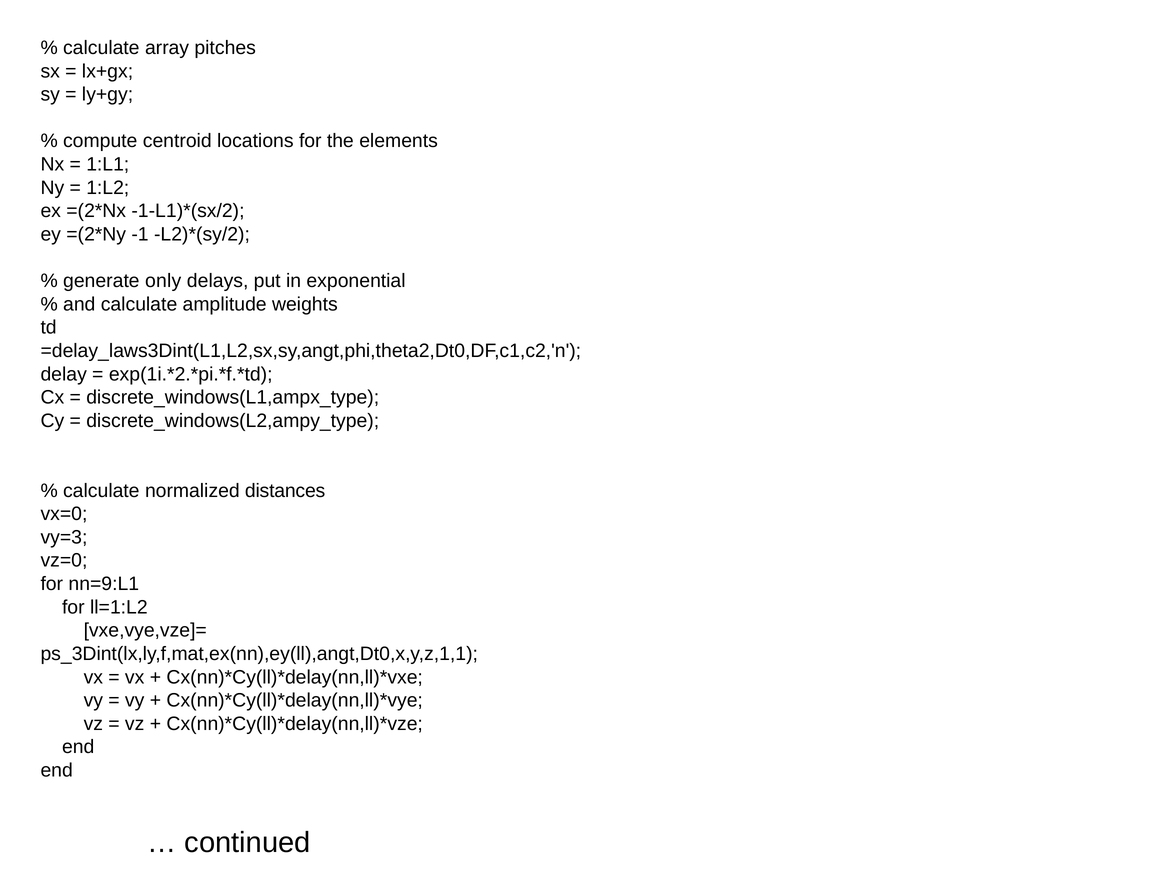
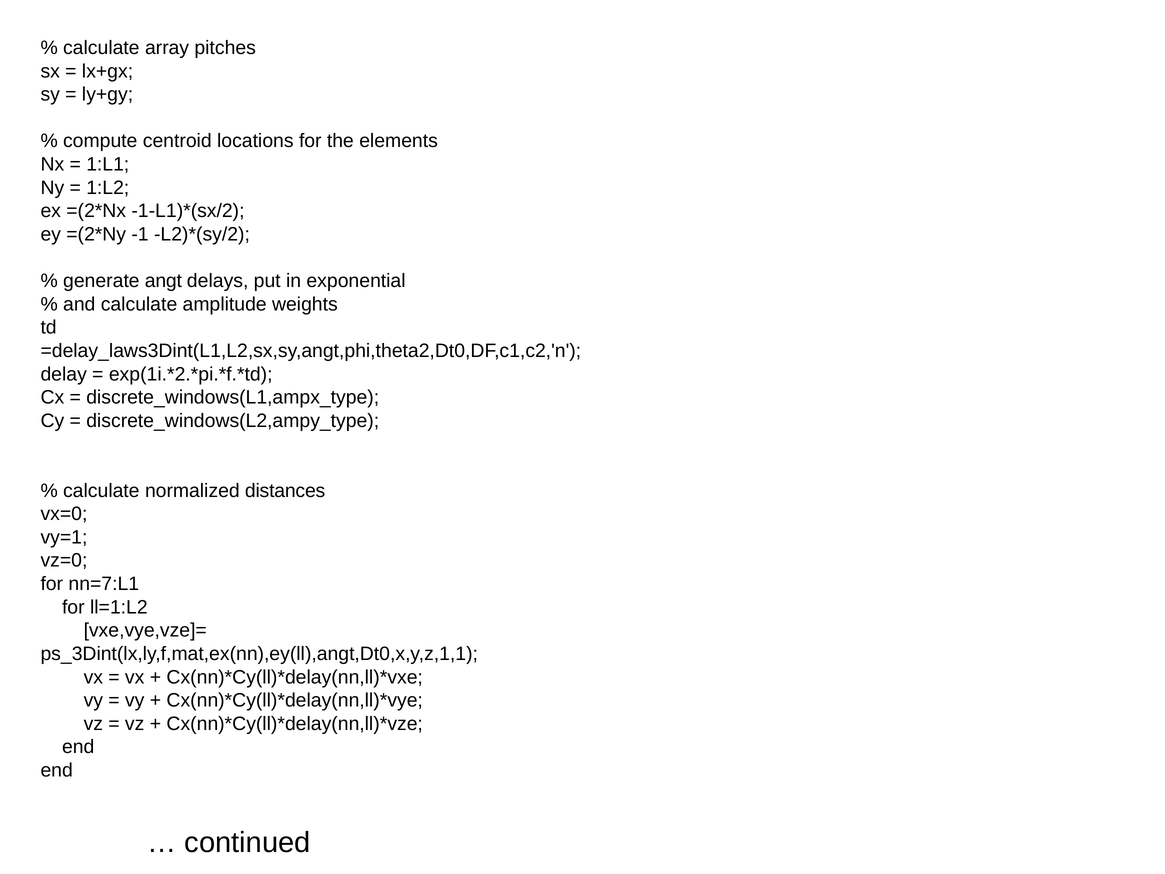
only: only -> angt (163, 281)
vy=3: vy=3 -> vy=1 (64, 537)
nn=9:L1: nn=9:L1 -> nn=7:L1 (104, 584)
